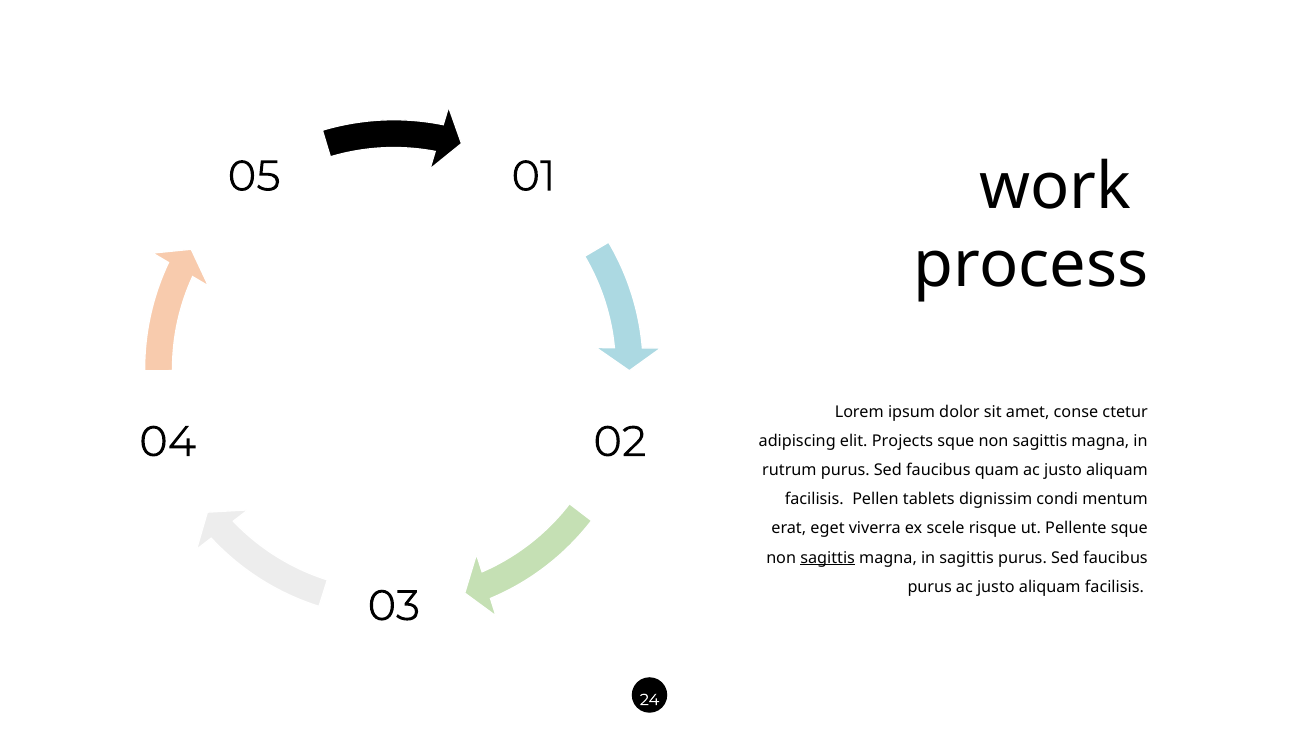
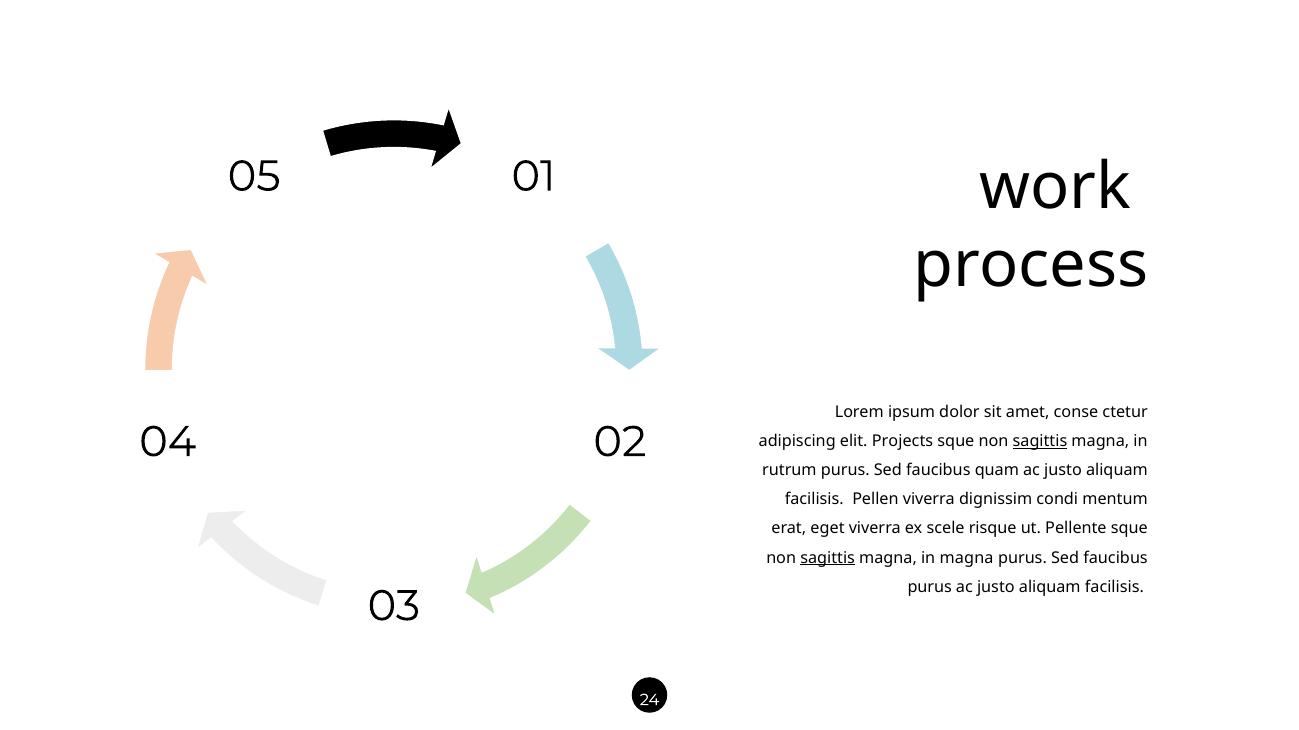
sagittis underline: none -> present (1040, 441)
Pellen tablets: tablets -> viverra (929, 500)
in sagittis: sagittis -> magna (967, 558)
